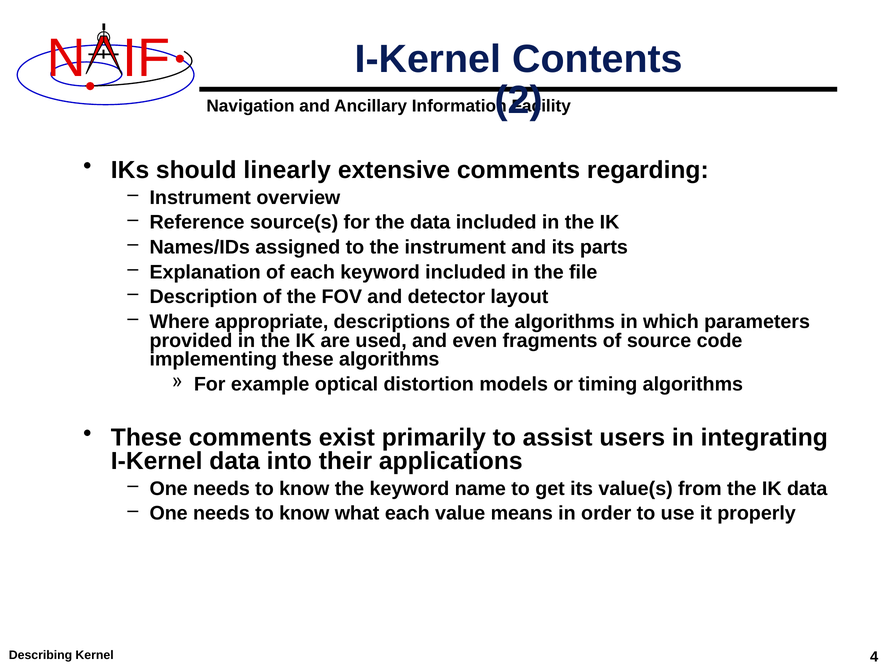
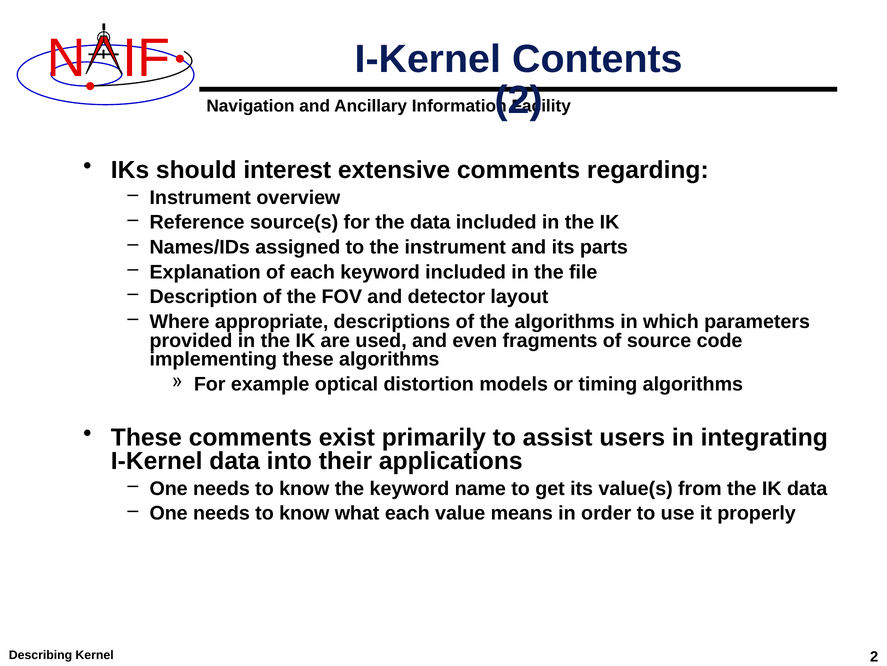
linearly: linearly -> interest (287, 170)
Kernel 4: 4 -> 2 (874, 657)
